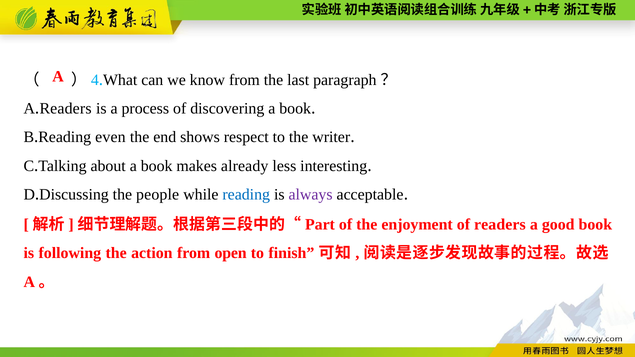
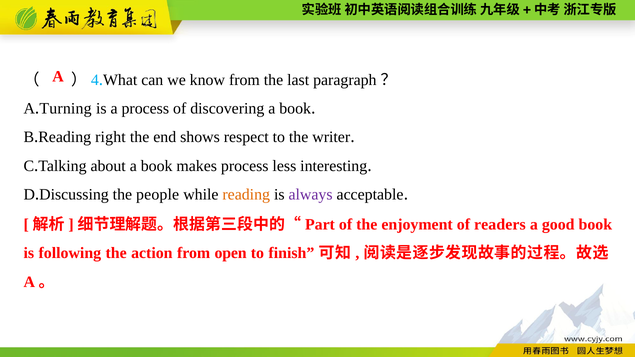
Readers: Readers -> Turning (66, 109)
even: even -> right (110, 137)
makes already: already -> process (245, 166)
reading colour: blue -> orange (246, 194)
